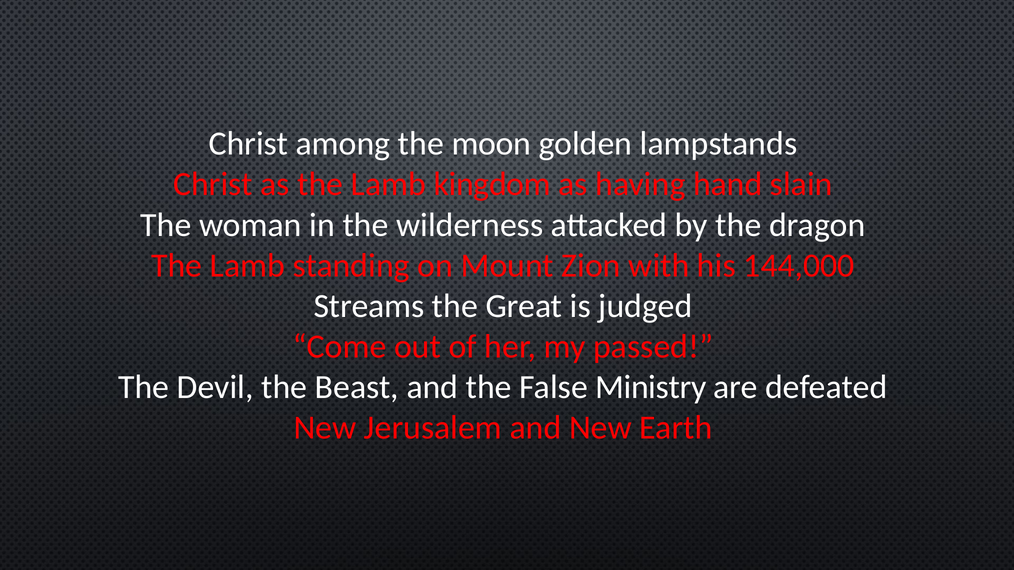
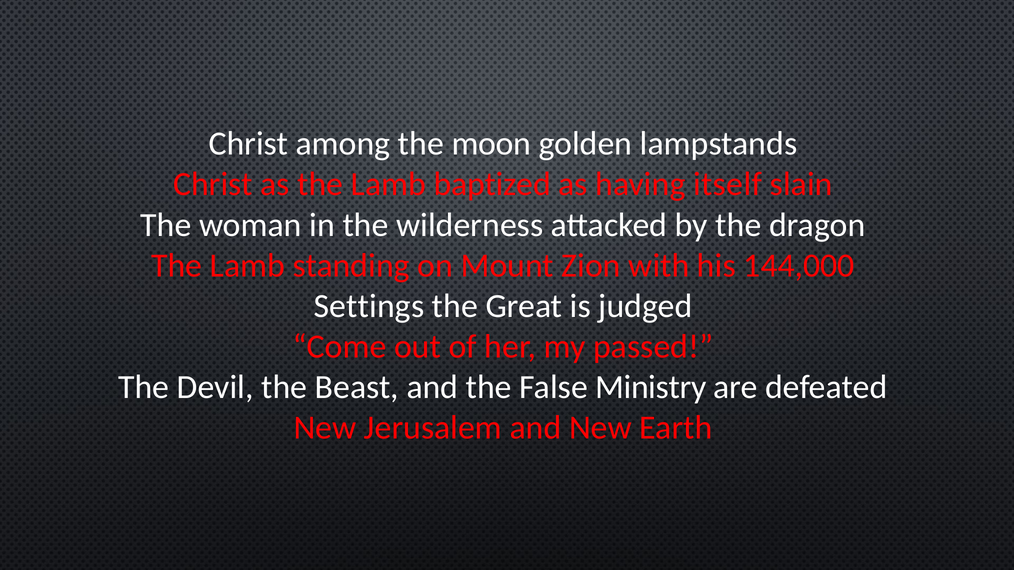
kingdom: kingdom -> baptized (492, 184)
hand: hand -> itself (728, 184)
Streams: Streams -> Settings (369, 306)
